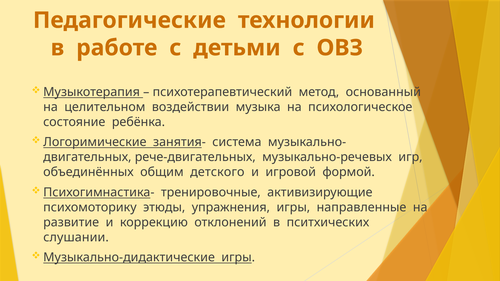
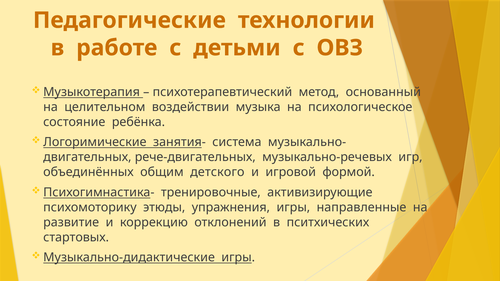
слушании: слушании -> стартовых (76, 237)
